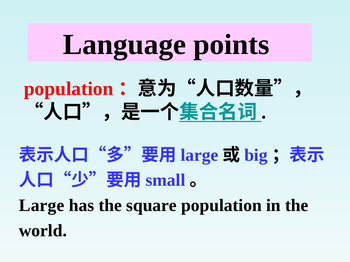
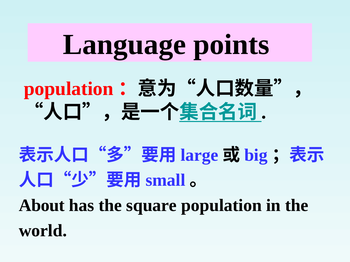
Large: Large -> About (42, 206)
